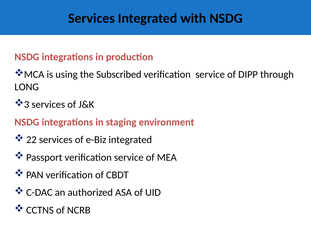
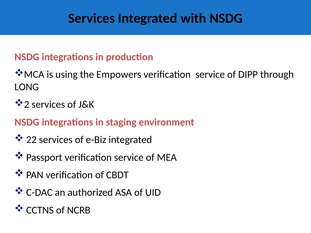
Subscribed: Subscribed -> Empowers (119, 75)
3: 3 -> 2 (27, 105)
